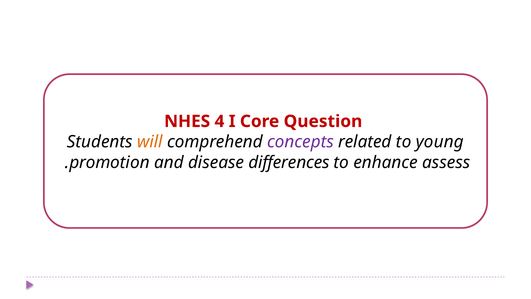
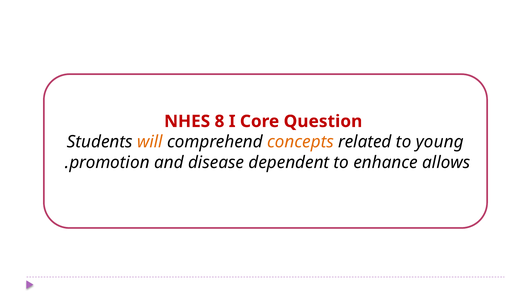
4: 4 -> 8 (219, 121)
concepts colour: purple -> orange (300, 142)
differences: differences -> dependent (289, 162)
assess: assess -> allows (446, 162)
